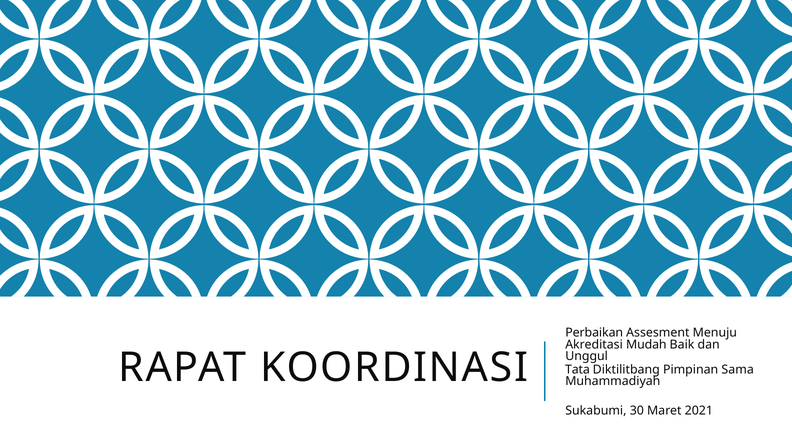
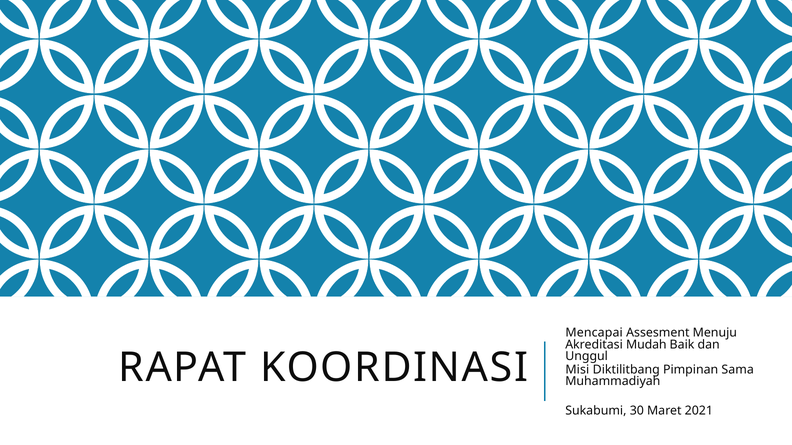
Perbaikan: Perbaikan -> Mencapai (594, 333)
Tata: Tata -> Misi (577, 370)
